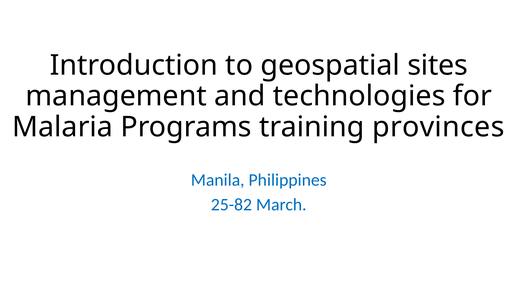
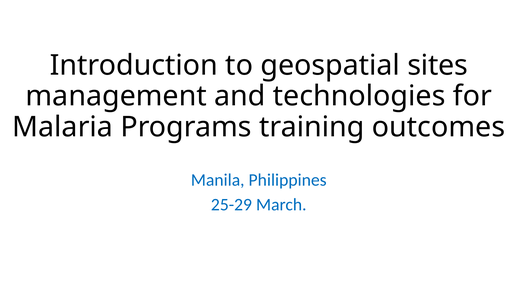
provinces: provinces -> outcomes (438, 127)
25-82: 25-82 -> 25-29 (231, 205)
